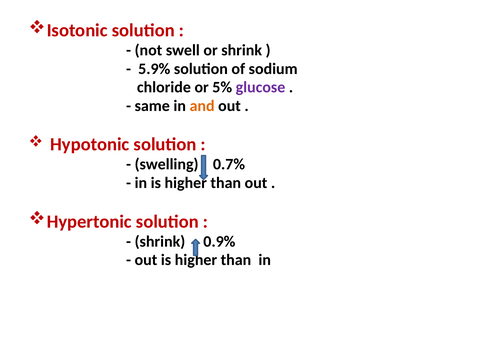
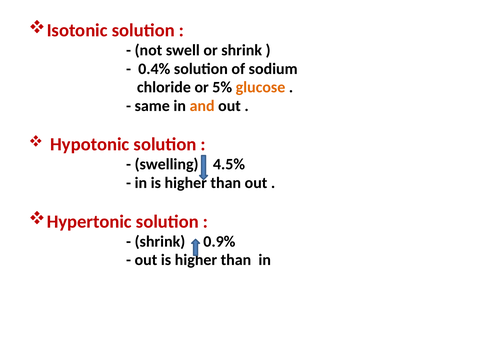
5.9%: 5.9% -> 0.4% (154, 69)
glucose colour: purple -> orange (260, 87)
0.7%: 0.7% -> 4.5% (229, 164)
